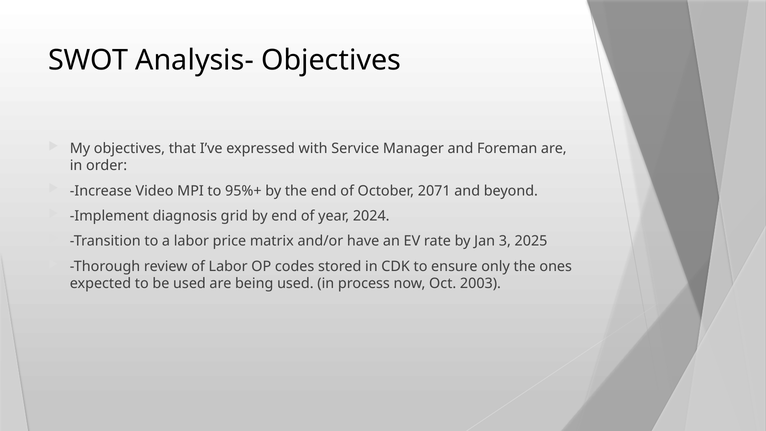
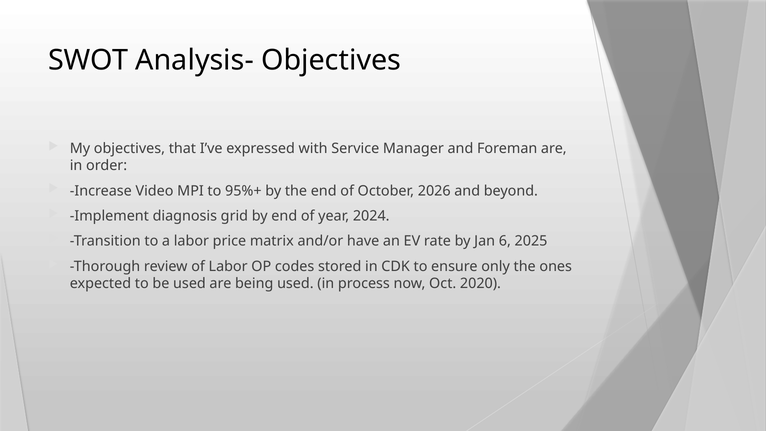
2071: 2071 -> 2026 (434, 191)
3: 3 -> 6 (505, 241)
2003: 2003 -> 2020 (480, 284)
